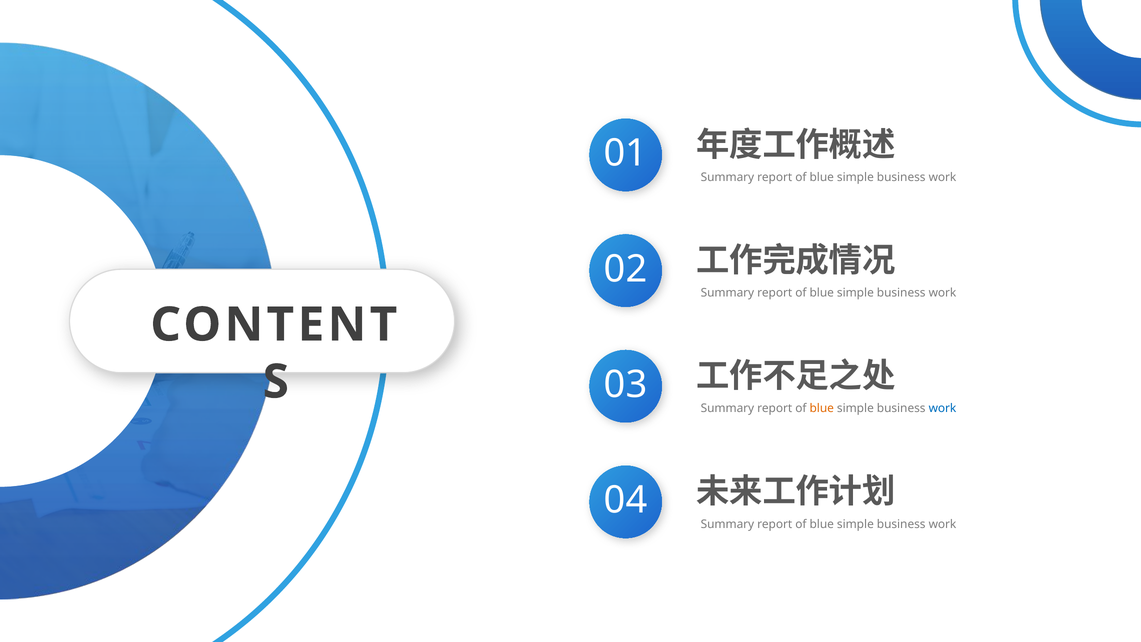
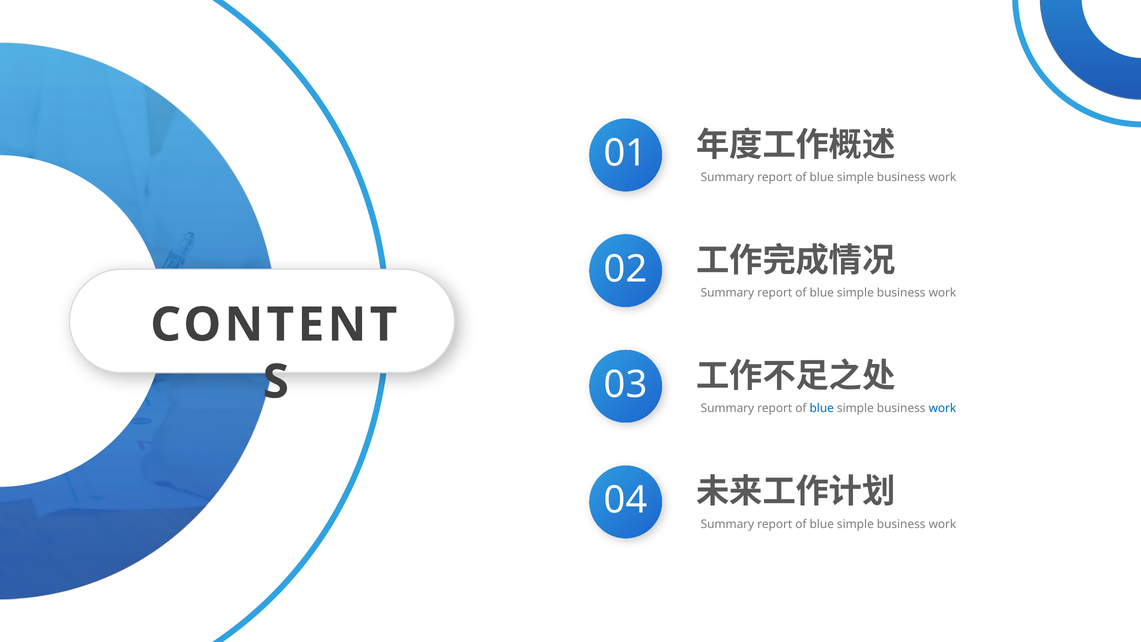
blue colour: orange -> blue (822, 408)
